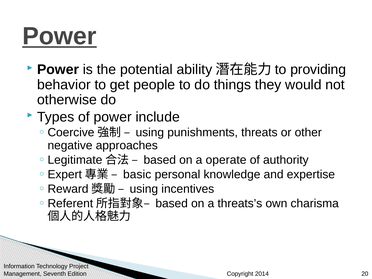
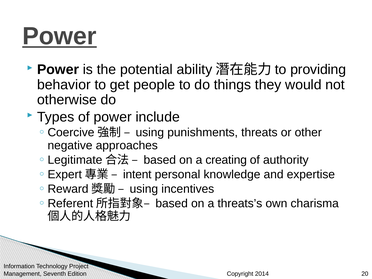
operate: operate -> creating (226, 160)
basic: basic -> intent (137, 174)
